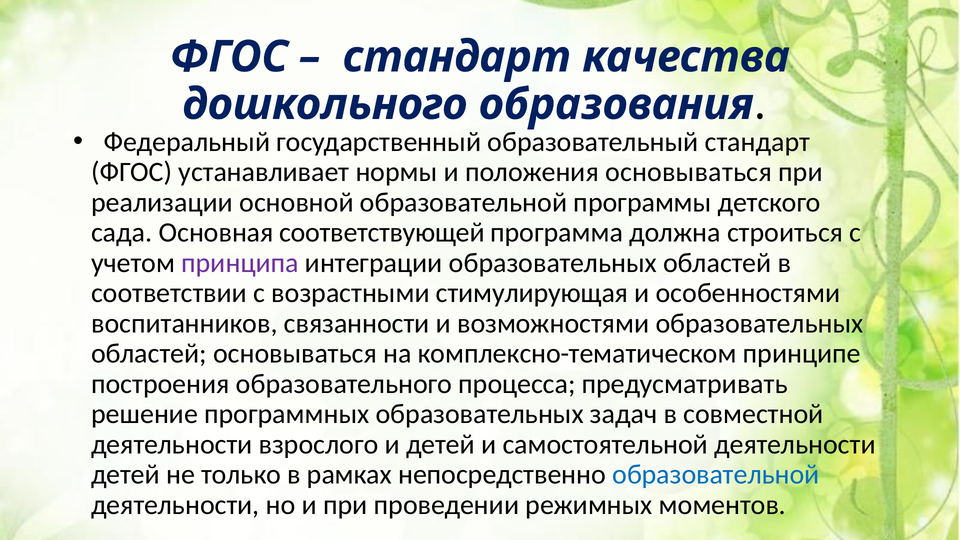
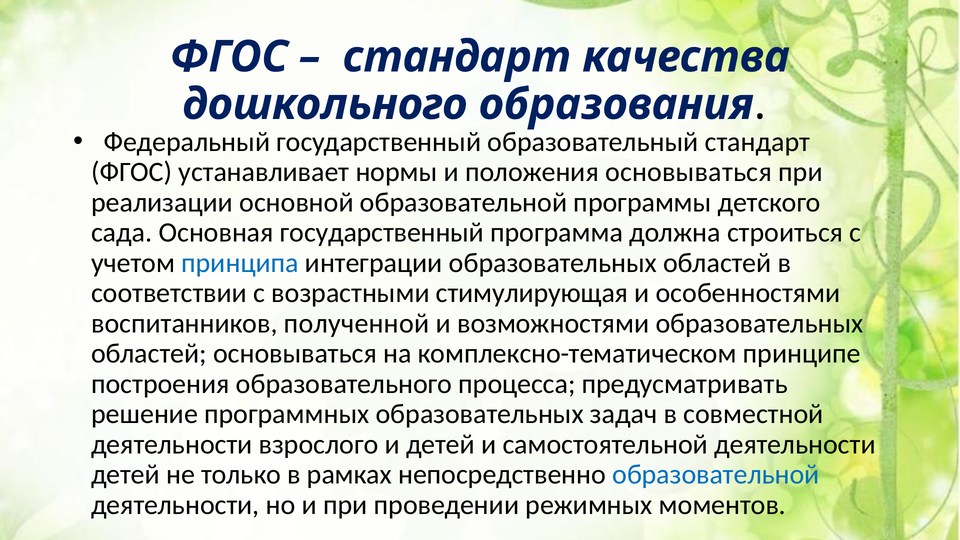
Основная соответствующей: соответствующей -> государственный (382, 233)
принципа colour: purple -> blue (240, 263)
связанности: связанности -> полученной (357, 323)
